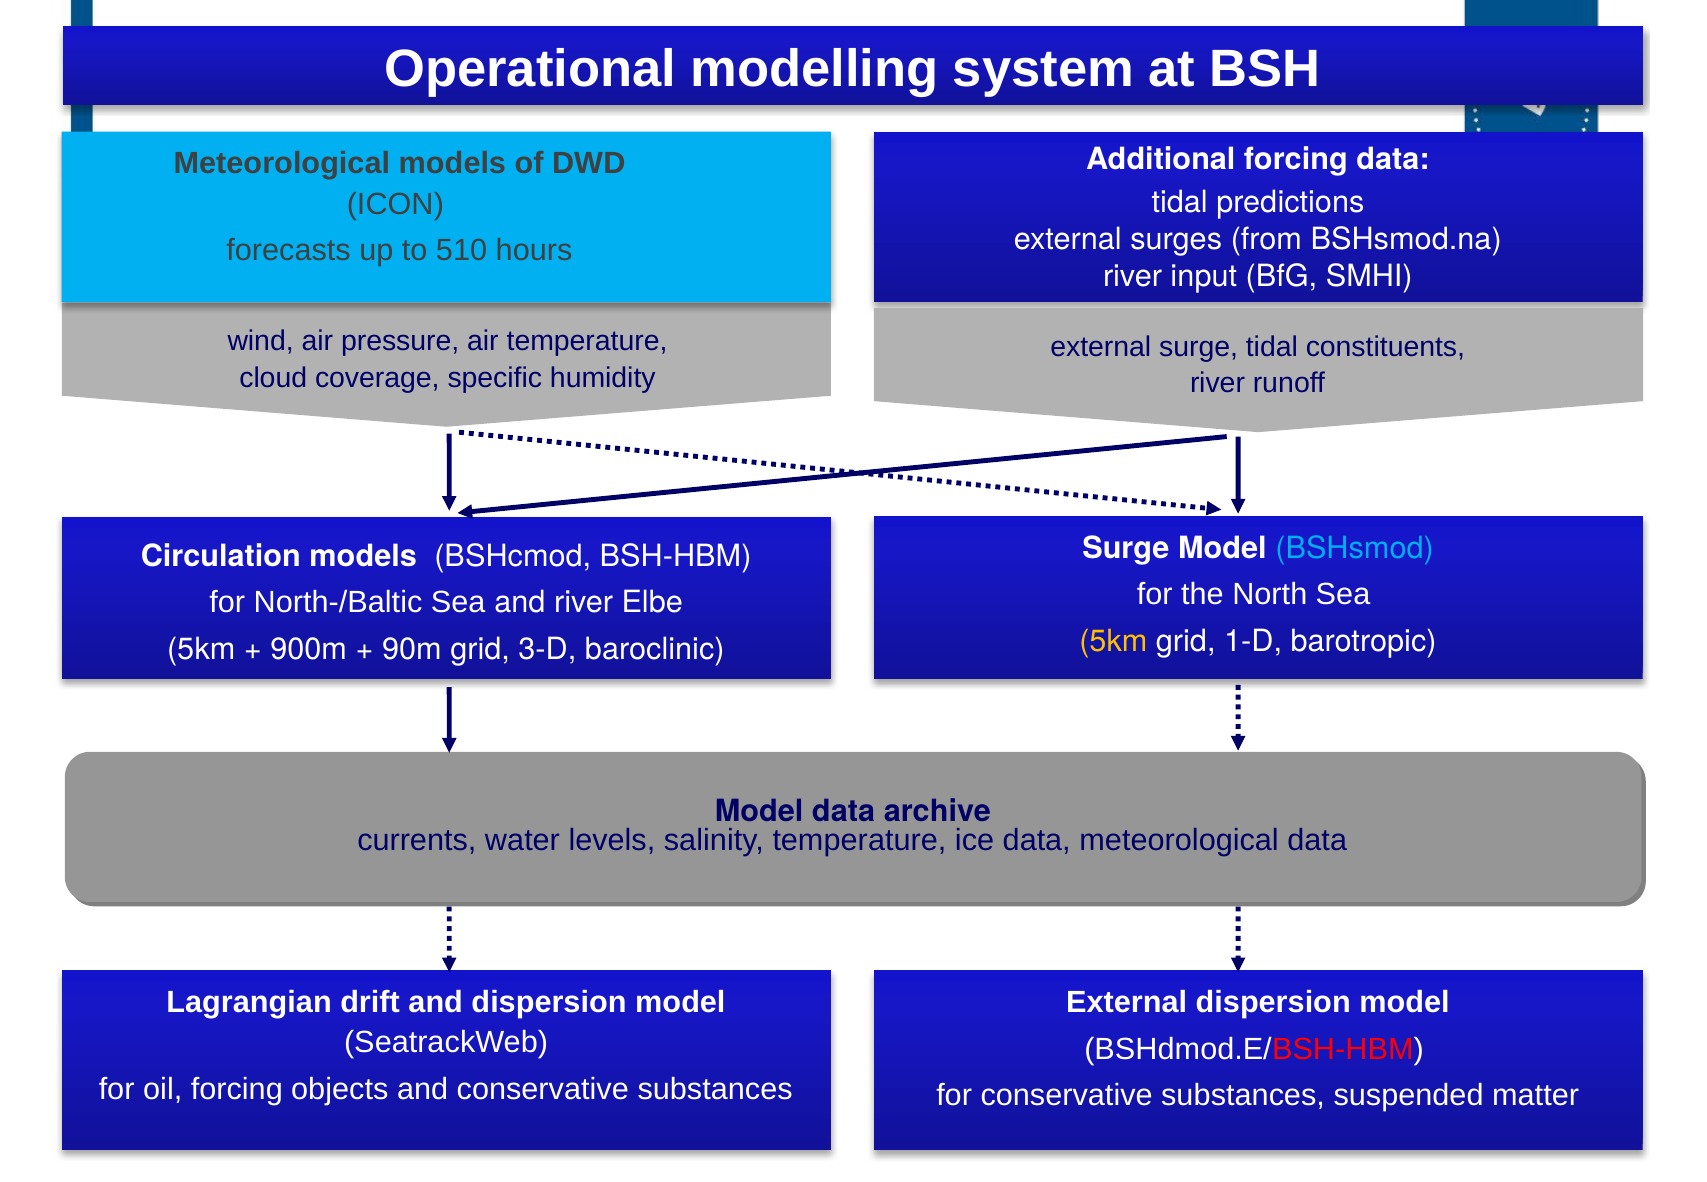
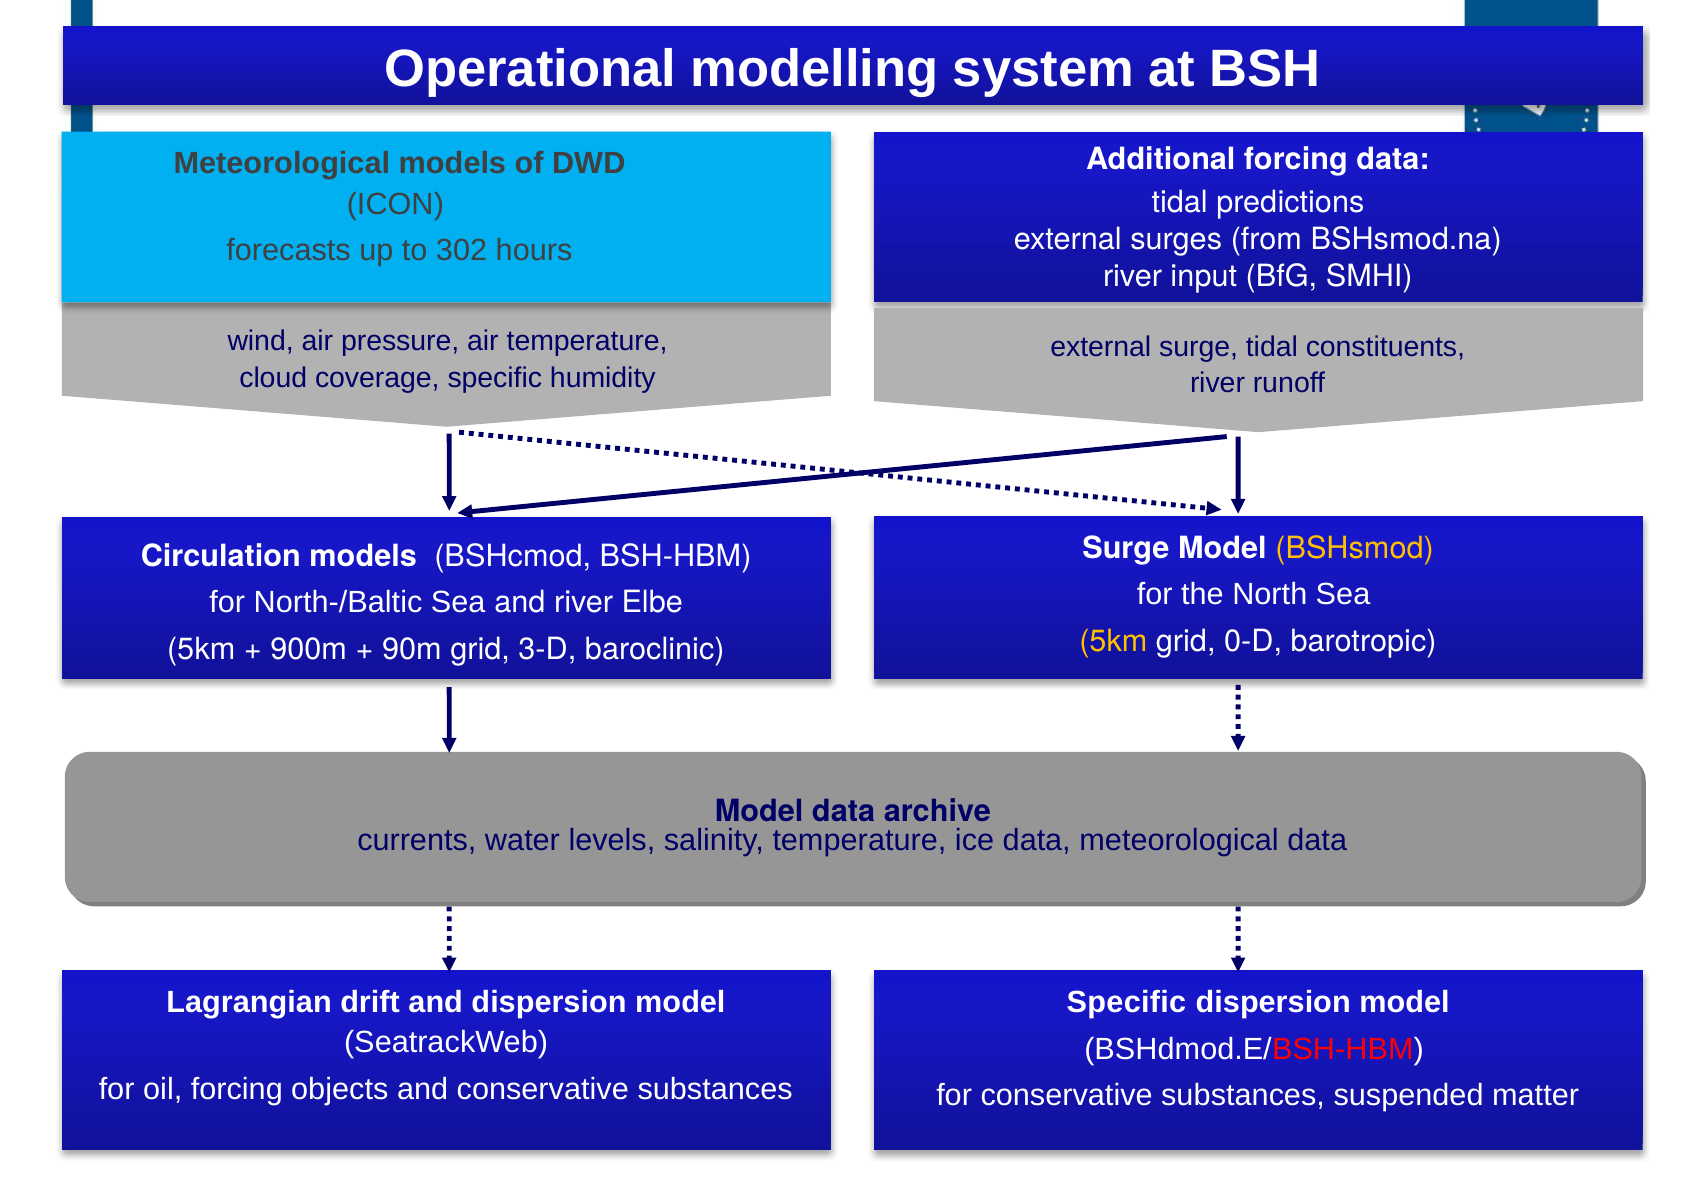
510: 510 -> 302 (462, 250)
BSHsmod colour: light blue -> yellow (1355, 548)
1-D: 1-D -> 0-D (1253, 641)
External: External -> Specific (1127, 1002)
